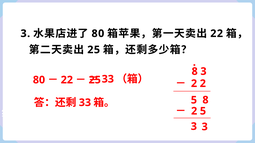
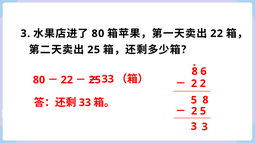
8 3: 3 -> 6 (203, 72)
